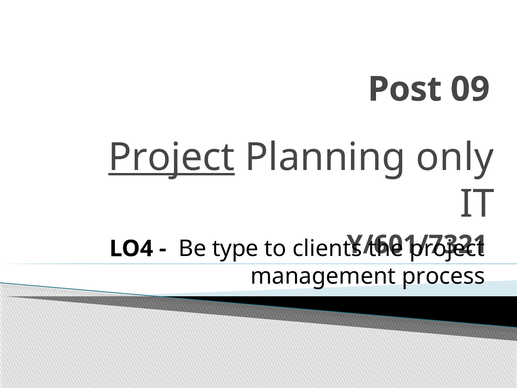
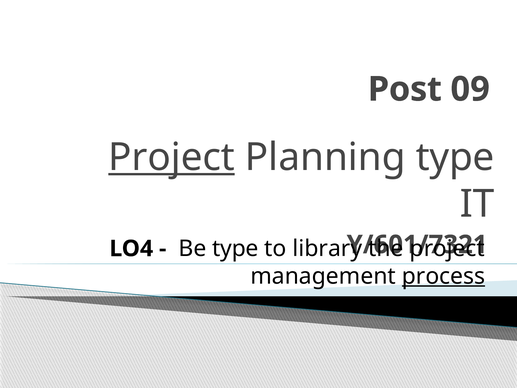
Planning only: only -> type (455, 157)
clients: clients -> library (327, 248)
process underline: none -> present (443, 276)
